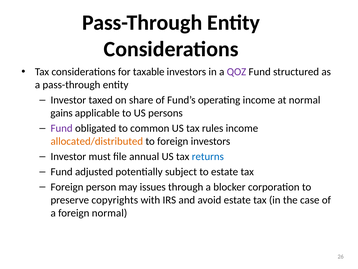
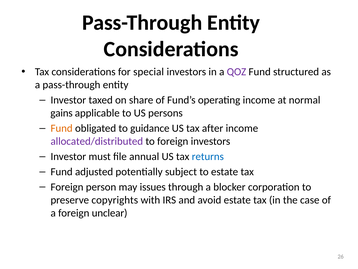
taxable: taxable -> special (149, 72)
Fund colour: purple -> orange (62, 128)
common: common -> guidance (150, 128)
rules: rules -> after (213, 128)
allocated/distributed colour: orange -> purple (97, 141)
foreign normal: normal -> unclear (110, 213)
